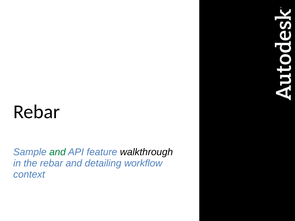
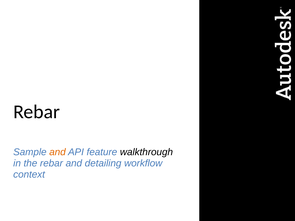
and colour: green -> orange (57, 152)
